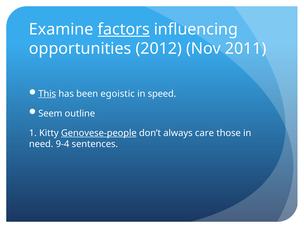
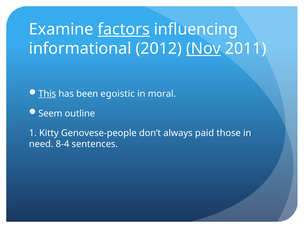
opportunities: opportunities -> informational (80, 49)
Nov underline: none -> present (203, 49)
speed: speed -> moral (162, 94)
Genovese-people underline: present -> none (99, 133)
care: care -> paid (205, 133)
9-4: 9-4 -> 8-4 (62, 144)
